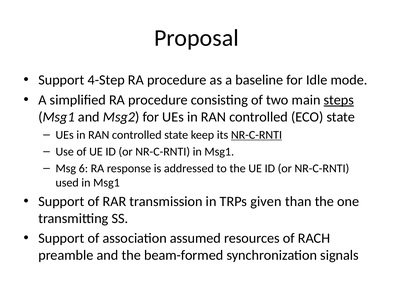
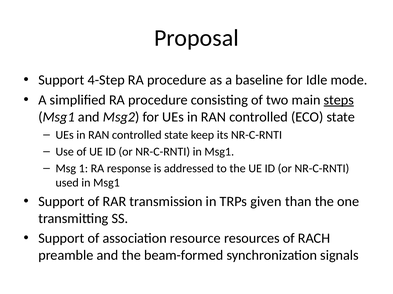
NR-C-RNTI underline: present -> none (256, 135)
6: 6 -> 1 (83, 169)
assumed: assumed -> resource (195, 239)
